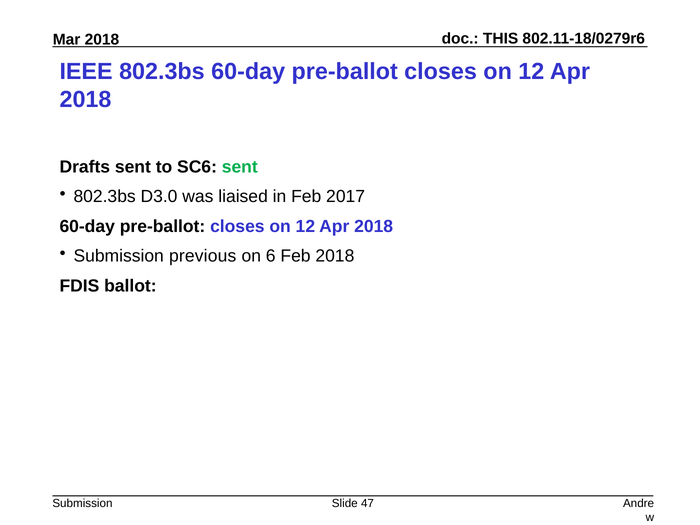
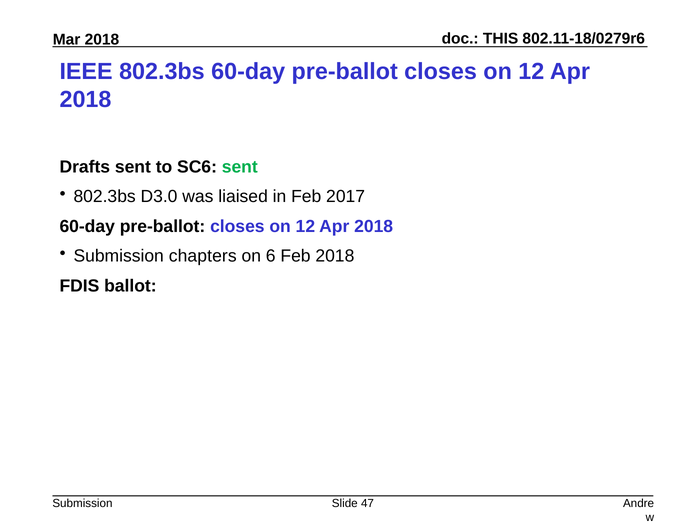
previous: previous -> chapters (203, 256)
